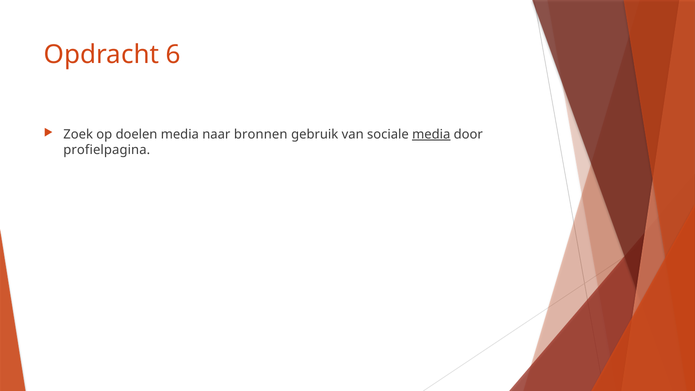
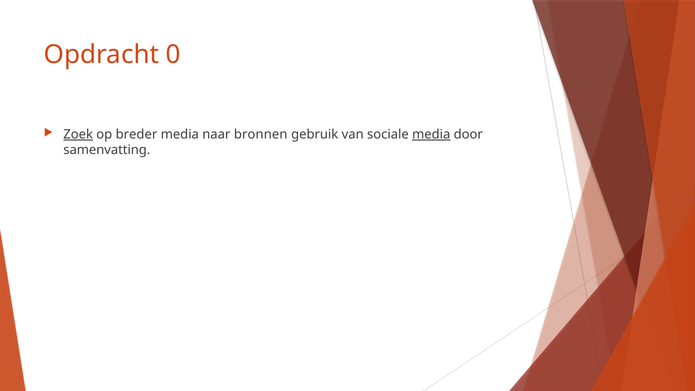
6: 6 -> 0 (173, 55)
Zoek underline: none -> present (78, 135)
doelen: doelen -> breder (136, 135)
profielpagina: profielpagina -> samenvatting (107, 150)
